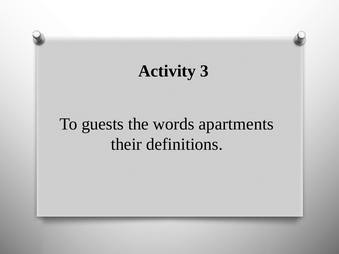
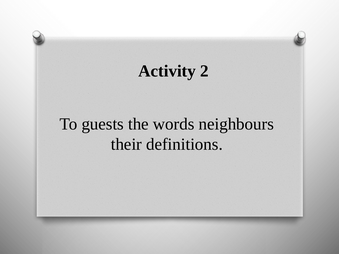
3: 3 -> 2 (204, 71)
apartments: apartments -> neighbours (236, 124)
